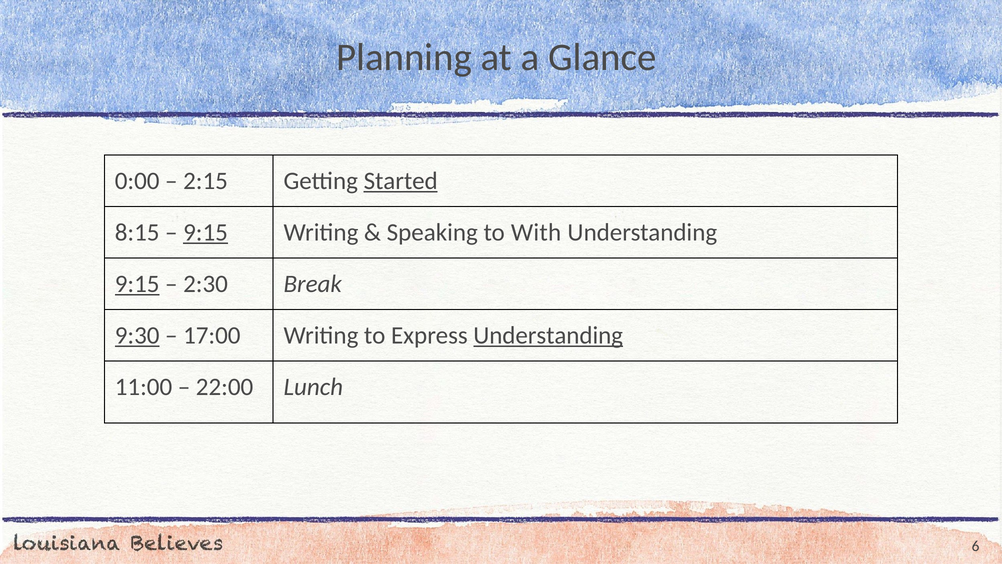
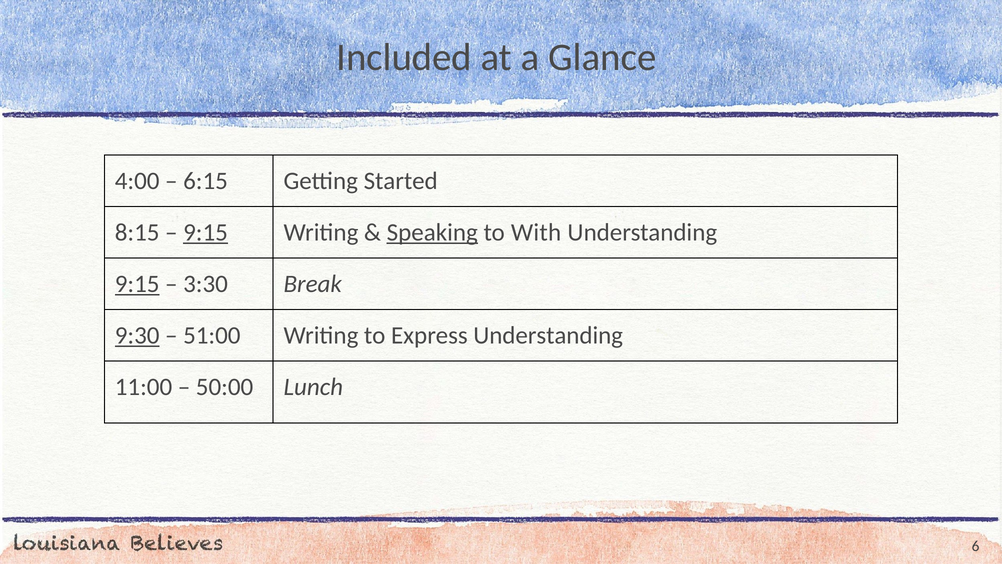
Planning: Planning -> Included (404, 57)
0:00: 0:00 -> 4:00 (137, 181)
2:15: 2:15 -> 6:15 (206, 181)
Started underline: present -> none (401, 181)
Speaking underline: none -> present (432, 232)
2:30: 2:30 -> 3:30 (206, 284)
17:00: 17:00 -> 51:00 (212, 335)
Understanding underline: present -> none (548, 335)
22:00: 22:00 -> 50:00 (225, 387)
